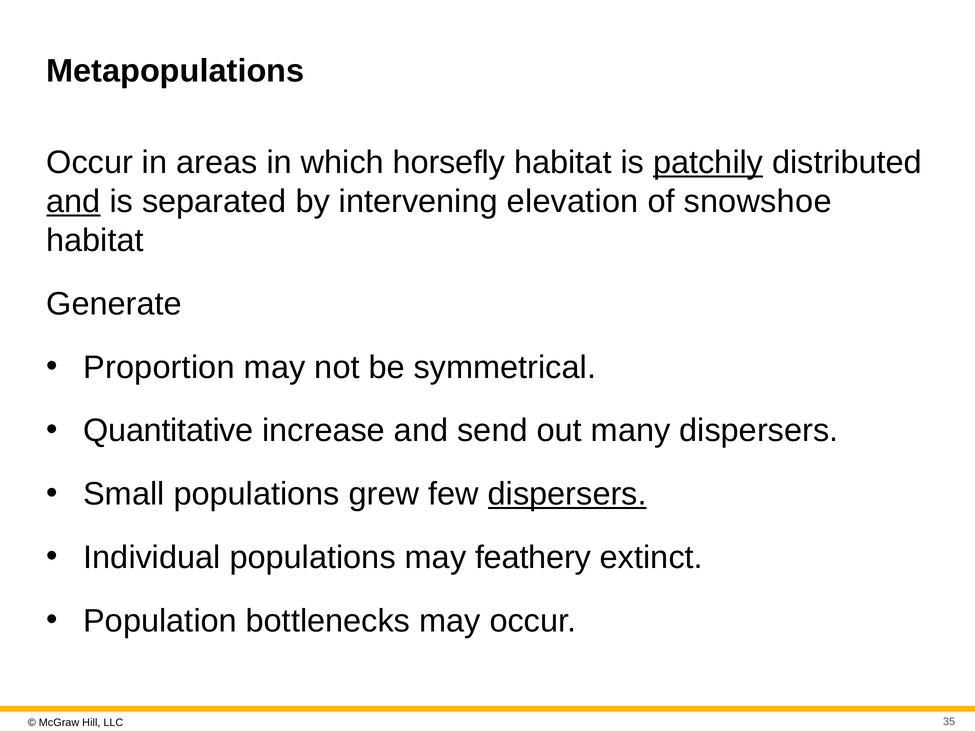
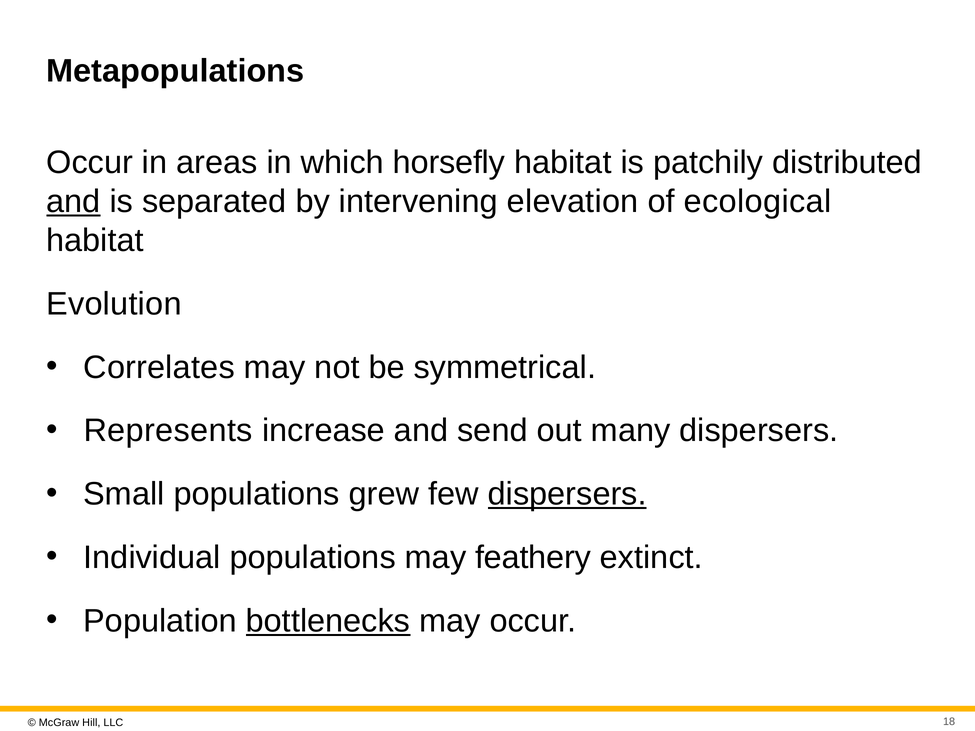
patchily underline: present -> none (708, 163)
snowshoe: snowshoe -> ecological (758, 202)
Generate: Generate -> Evolution (114, 304)
Proportion: Proportion -> Correlates (159, 368)
Quantitative: Quantitative -> Represents (168, 431)
bottlenecks underline: none -> present (328, 621)
35: 35 -> 18 (949, 722)
